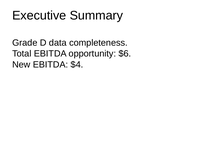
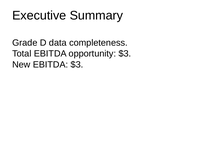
opportunity $6: $6 -> $3 (125, 54)
EBITDA $4: $4 -> $3 (77, 65)
